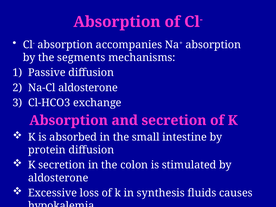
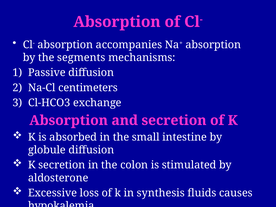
Na-Cl aldosterone: aldosterone -> centimeters (88, 88)
protein: protein -> globule (47, 150)
